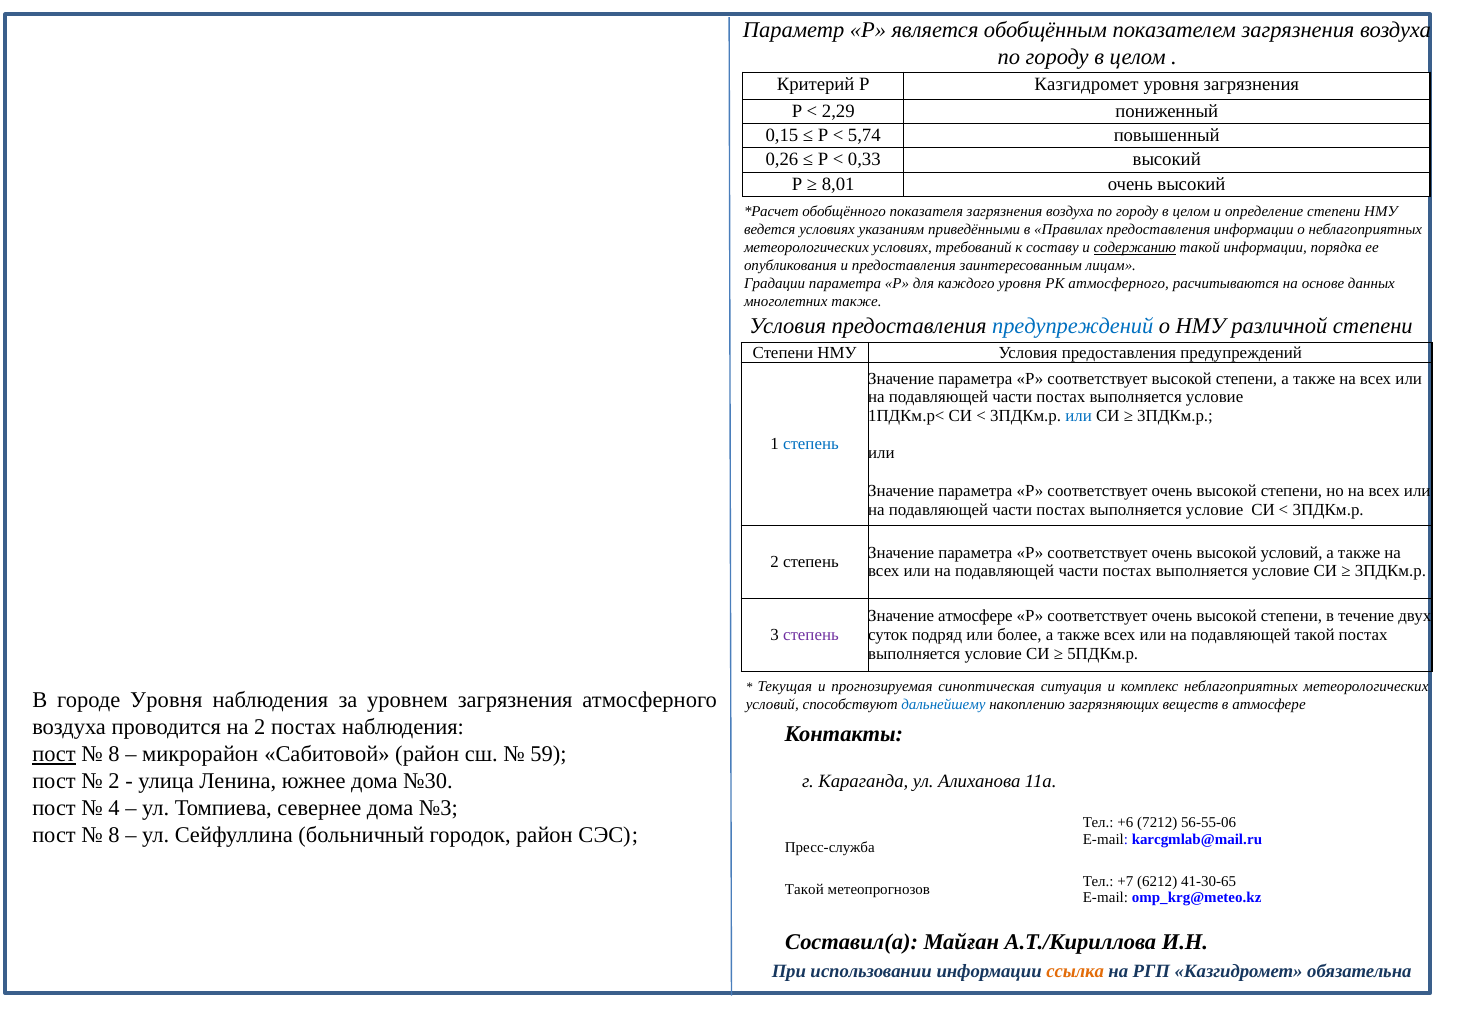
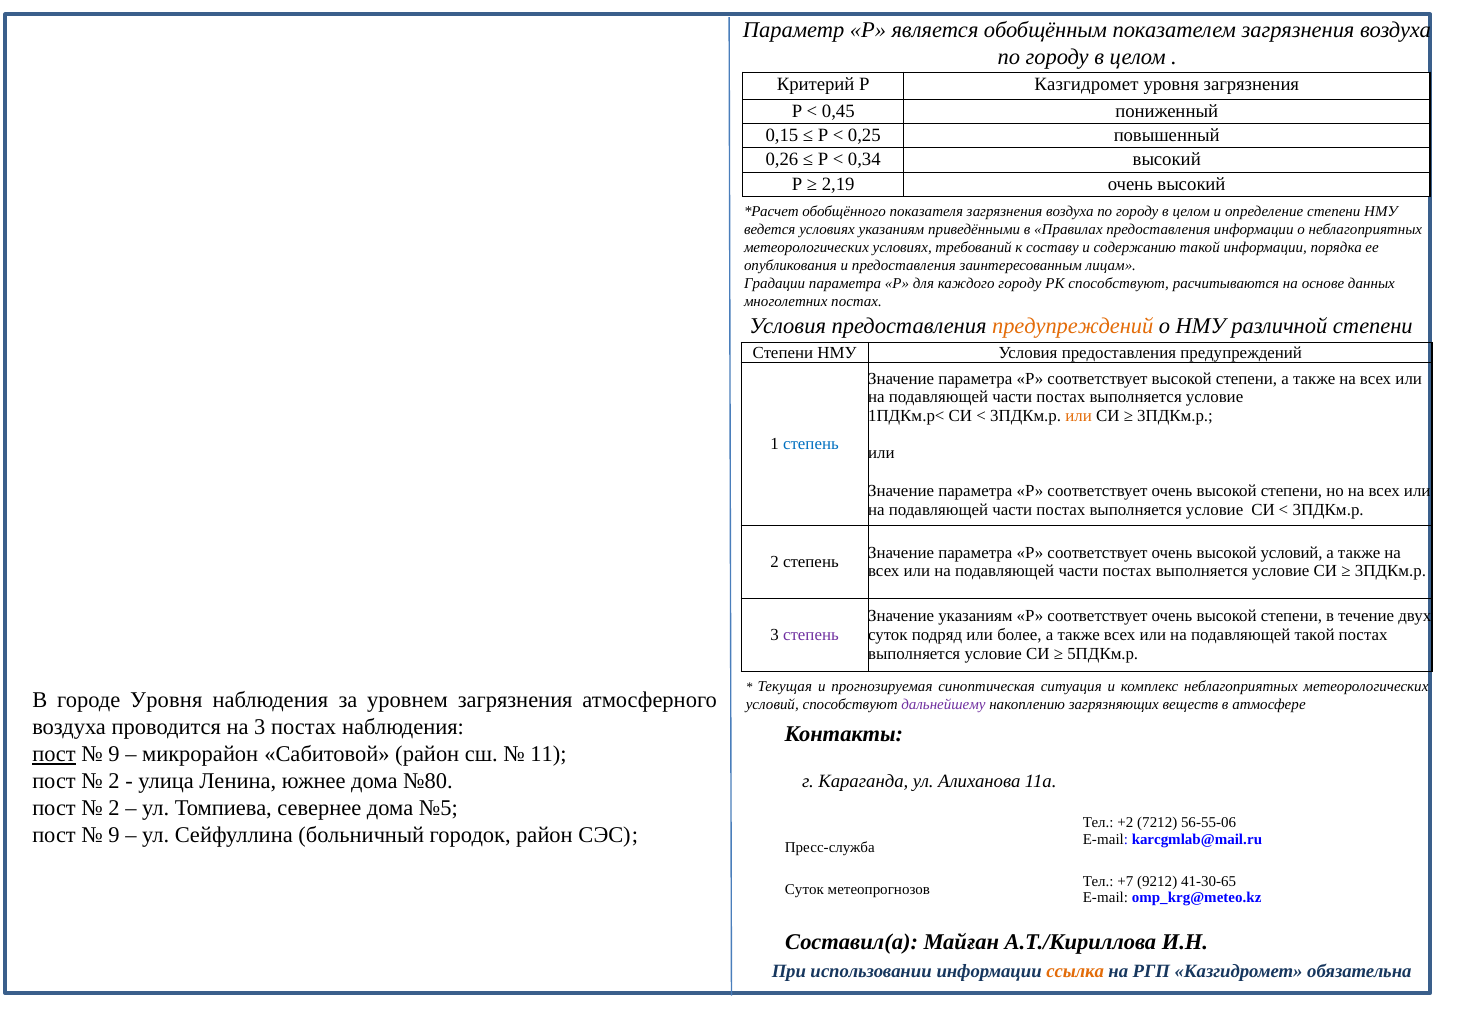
2,29: 2,29 -> 0,45 (838, 111)
5,74: 5,74 -> 0,25 (864, 136)
0,33: 0,33 -> 0,34 (864, 160)
8,01: 8,01 -> 2,19 (838, 184)
содержанию underline: present -> none (1135, 248)
каждого уровня: уровня -> городу (1020, 284)
РК атмосферного: атмосферного -> способствуют (1119, 284)
многолетних также: также -> постах (857, 302)
предупреждений colour: blue -> orange (1073, 326)
или colour: blue -> orange (1079, 416)
Значение атмосфере: атмосфере -> указаниям (975, 616)
дальнейшему colour: blue -> purple (943, 704)
на 2: 2 -> 3 (260, 727)
8: 8 -> 9 (114, 754)
59: 59 -> 11 (549, 754)
№30: №30 -> №80 (428, 781)
4: 4 -> 2 (114, 808)
№3: №3 -> №5 (438, 808)
+6: +6 -> +2 (1125, 822)
8: 8 -> 9 (114, 835)
6212: 6212 -> 9212 (1157, 881)
Такой: Такой -> Суток (804, 889)
